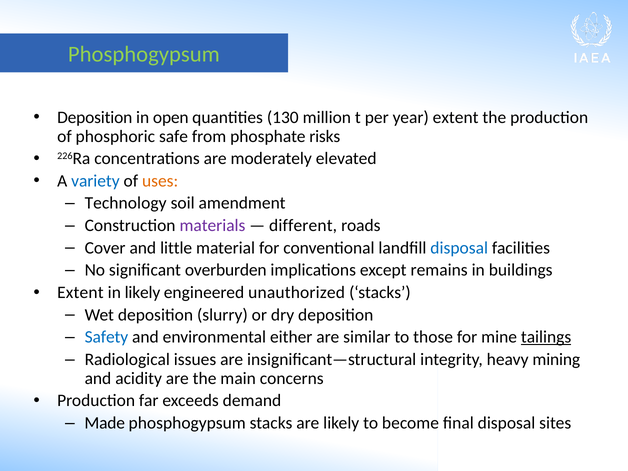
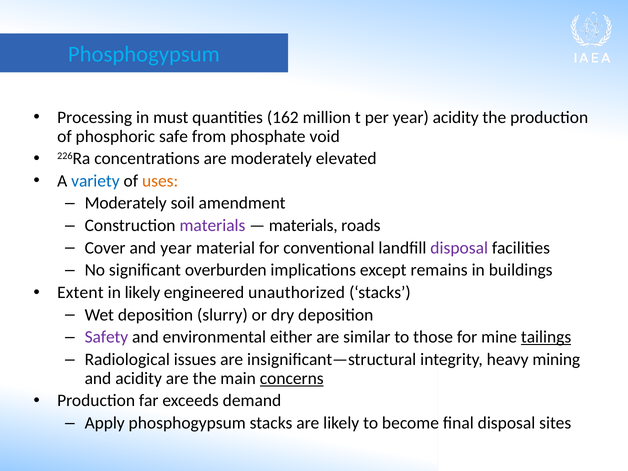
Phosphogypsum colour: light green -> light blue (144, 54)
Deposition: Deposition -> Processing (95, 117)
open: open -> must (171, 117)
130: 130 -> 162 (283, 117)
year extent: extent -> acidity (456, 117)
risks: risks -> void (325, 136)
Technology: Technology -> Moderately (126, 203)
different: different -> materials (303, 226)
and little: little -> year (176, 248)
disposal colour: blue -> purple (459, 248)
Safety colour: blue -> purple (106, 337)
concerns underline: none -> present (292, 378)
Made: Made -> Apply (105, 423)
